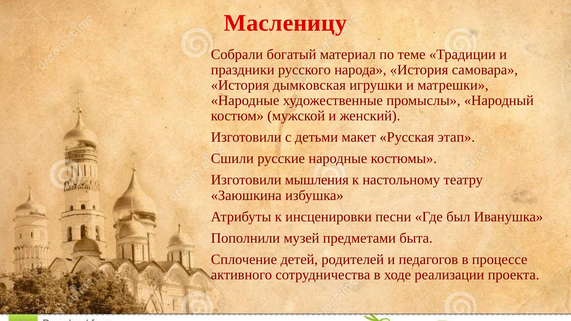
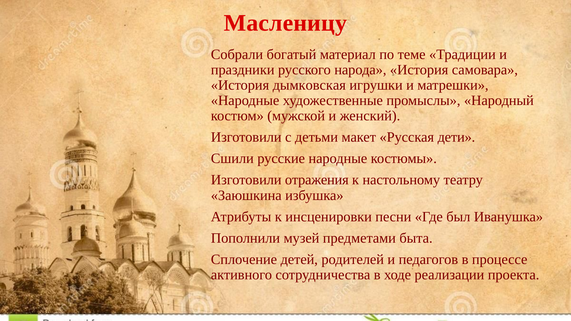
этап: этап -> дети (456, 137)
мышления: мышления -> отражения (317, 180)
